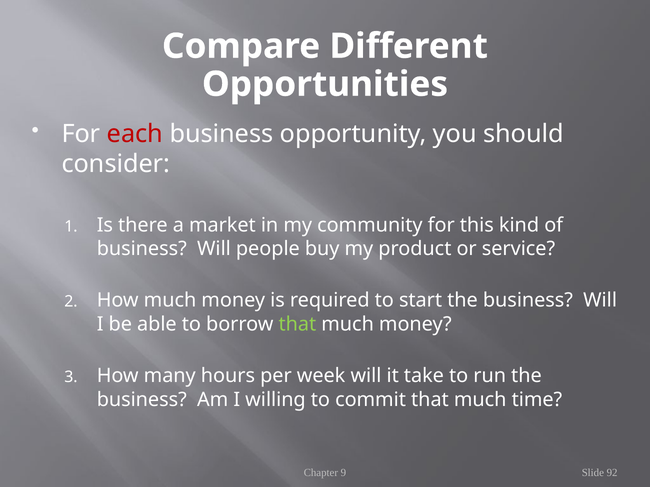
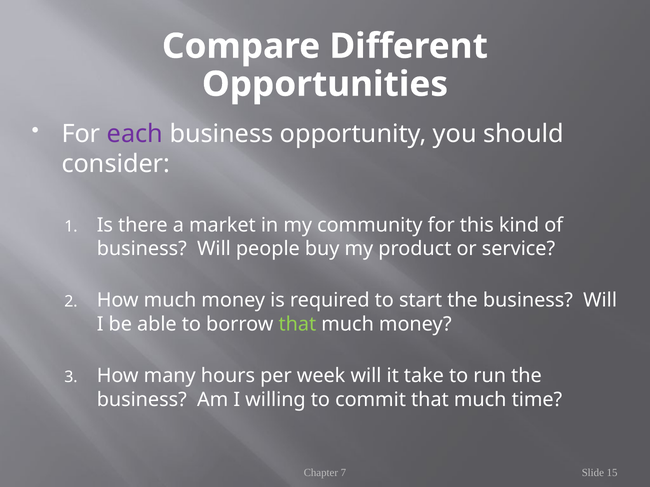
each colour: red -> purple (135, 134)
9: 9 -> 7 (343, 473)
92: 92 -> 15 (612, 473)
